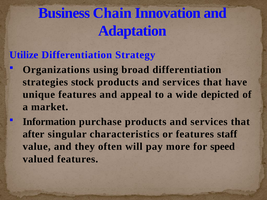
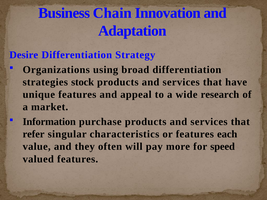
Utilize: Utilize -> Desire (24, 55)
depicted: depicted -> research (220, 95)
after: after -> refer (34, 134)
staff: staff -> each (227, 134)
